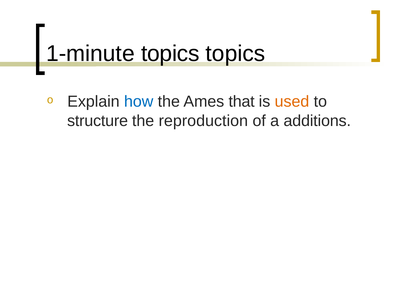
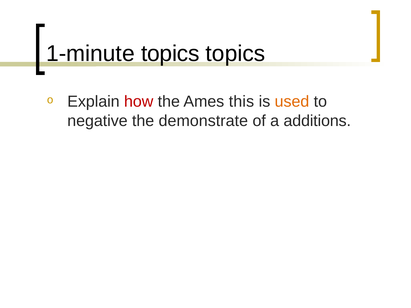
how colour: blue -> red (139, 102)
that: that -> this (241, 102)
structure: structure -> negative (97, 121)
reproduction: reproduction -> demonstrate (203, 121)
